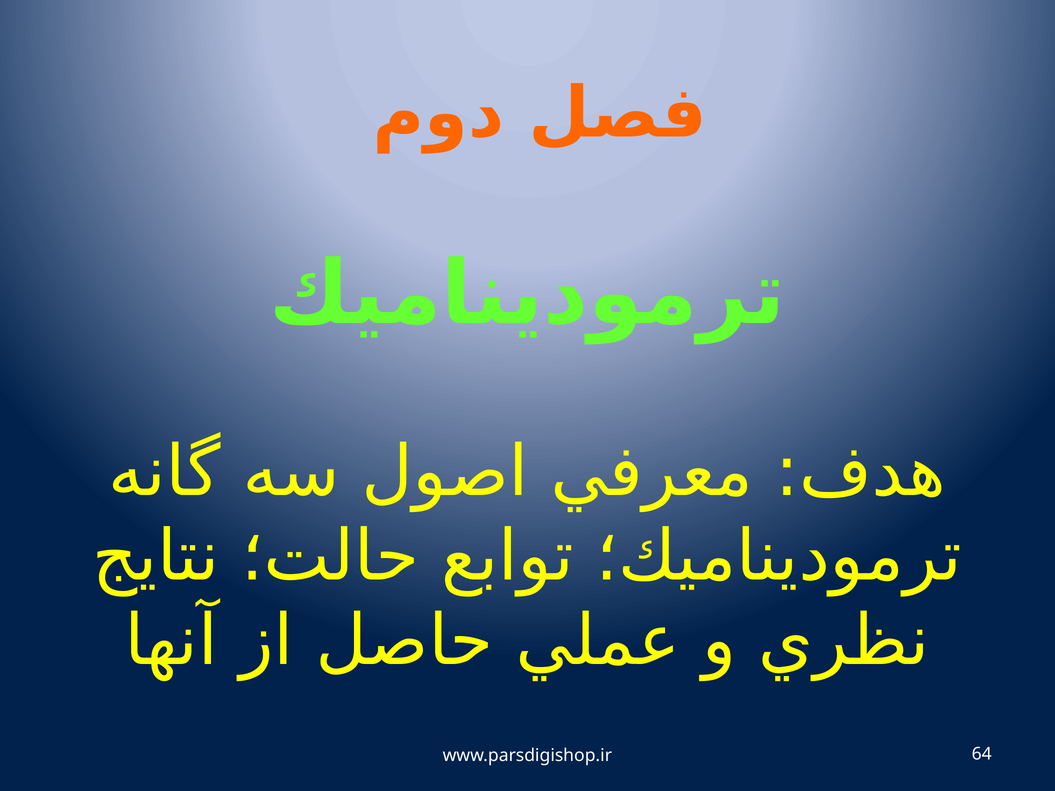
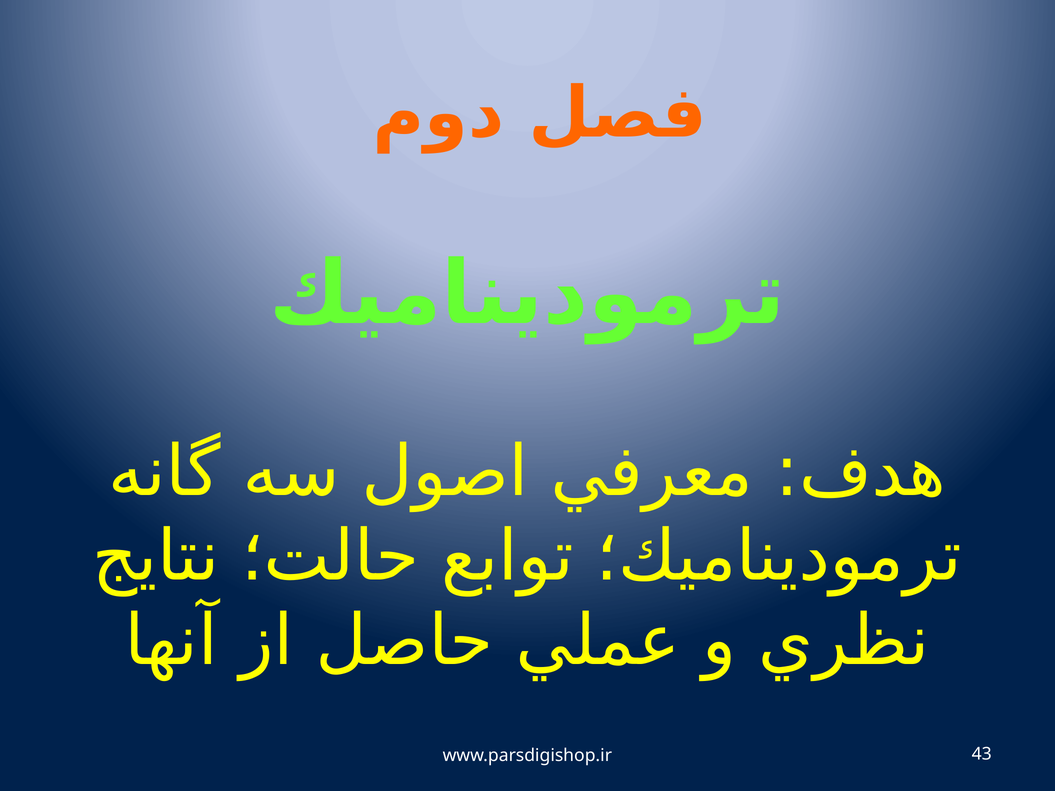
64: 64 -> 43 (982, 754)
